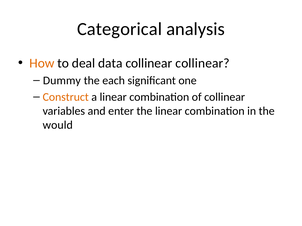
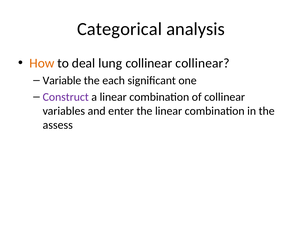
data: data -> lung (110, 63)
Dummy: Dummy -> Variable (62, 81)
Construct colour: orange -> purple (66, 97)
would: would -> assess (58, 125)
